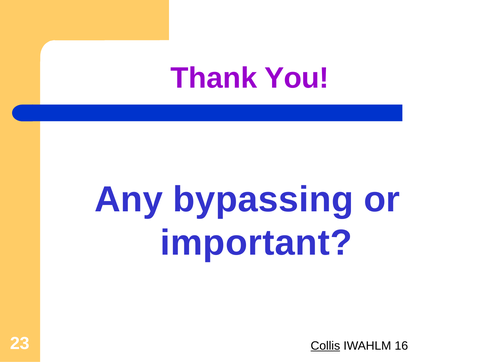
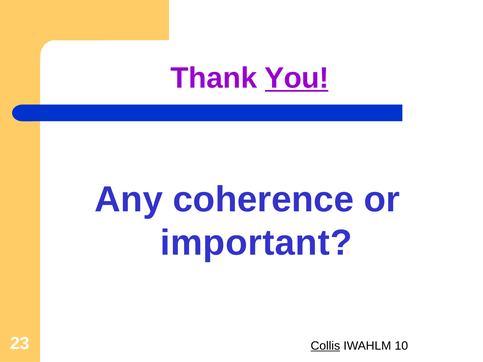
You underline: none -> present (297, 78)
bypassing: bypassing -> coherence (263, 200)
16: 16 -> 10 (401, 346)
